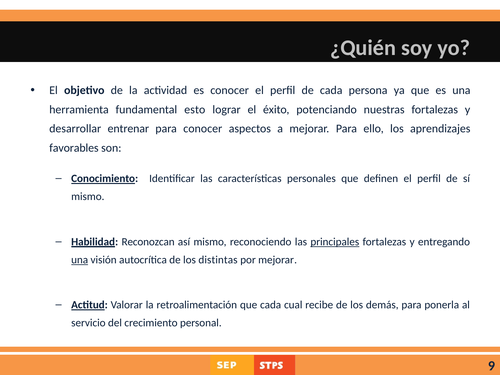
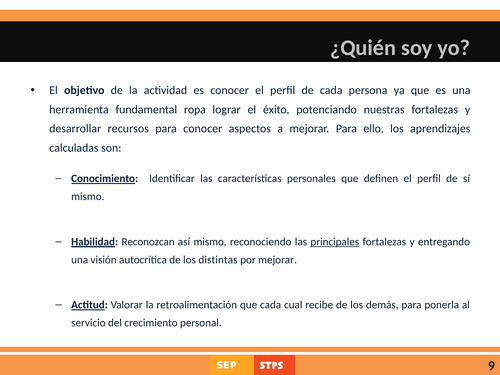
esto: esto -> ropa (195, 110)
entrenar: entrenar -> recursos (128, 129)
favorables: favorables -> calculadas (74, 148)
una underline: present -> none (80, 260)
